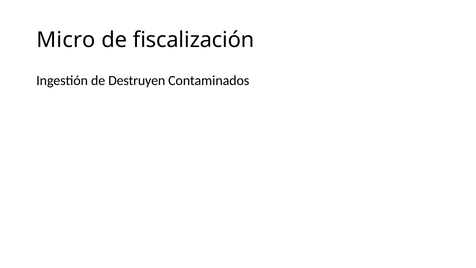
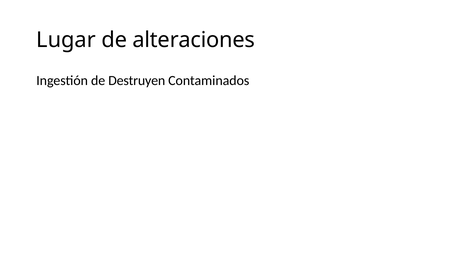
Micro: Micro -> Lugar (66, 40)
fiscalización: fiscalización -> alteraciones (194, 40)
